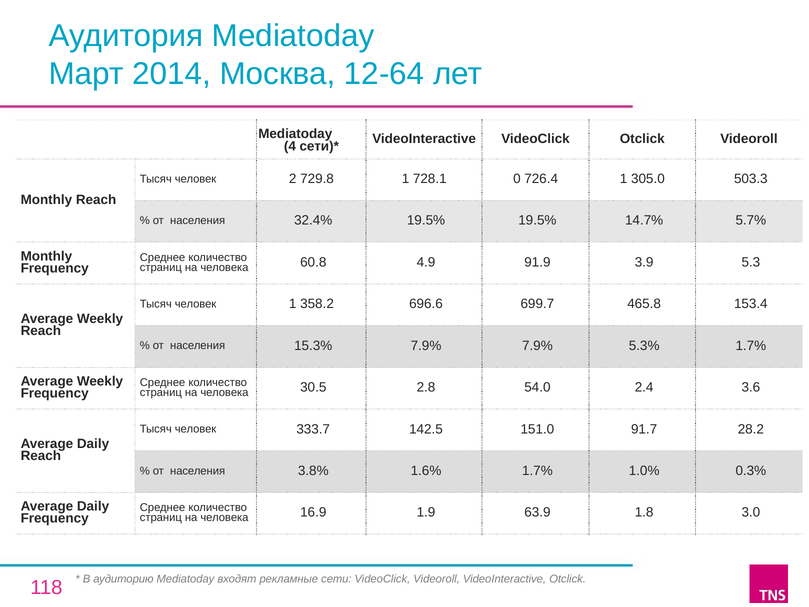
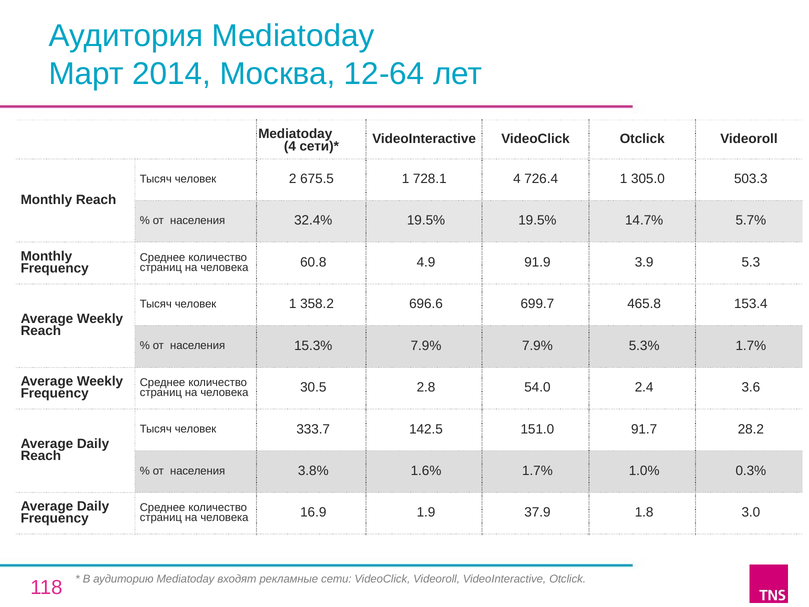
729.8: 729.8 -> 675.5 (317, 179)
728.1 0: 0 -> 4 (517, 179)
63.9: 63.9 -> 37.9 (537, 512)
